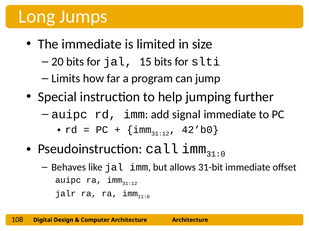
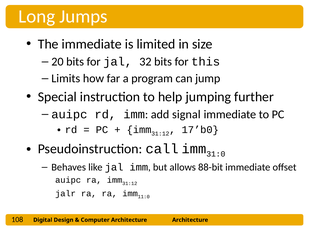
15: 15 -> 32 (145, 62)
slti: slti -> this (206, 62)
42’b0: 42’b0 -> 17’b0 (200, 130)
31-bit: 31-bit -> 88-bit (211, 168)
